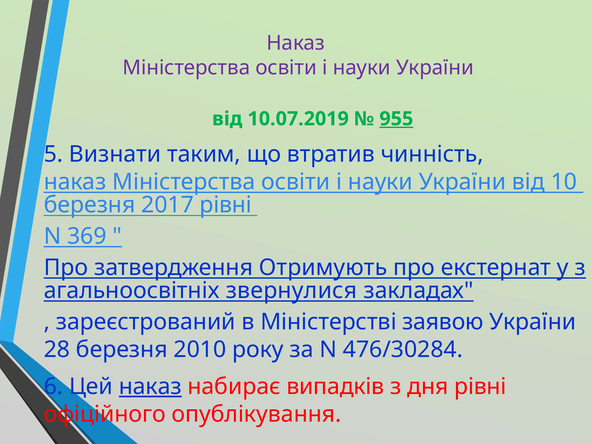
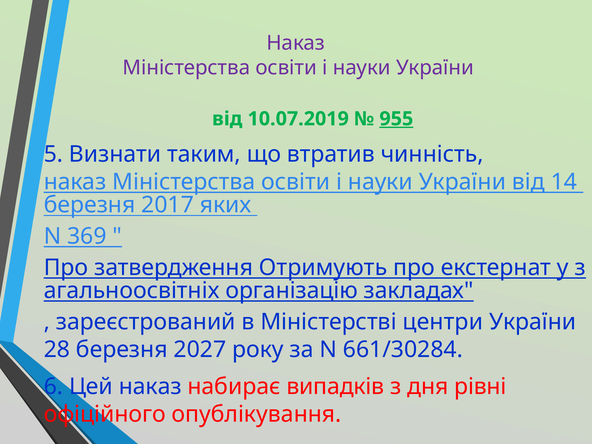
10: 10 -> 14 (564, 182)
2017 рівні: рівні -> яких (226, 205)
звернулися: звернулися -> організацію (292, 290)
заявою: заявою -> центри (443, 322)
2010: 2010 -> 2027 (200, 349)
476/30284: 476/30284 -> 661/30284 (403, 349)
наказ underline: present -> none (150, 387)
